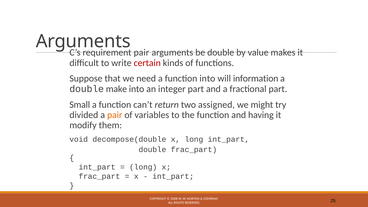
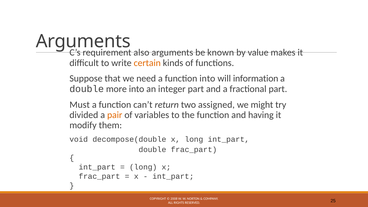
pair: pair -> also (141, 52)
be double: double -> known (221, 52)
certain colour: red -> orange (147, 63)
make: make -> more (116, 89)
Small: Small -> Must (80, 105)
